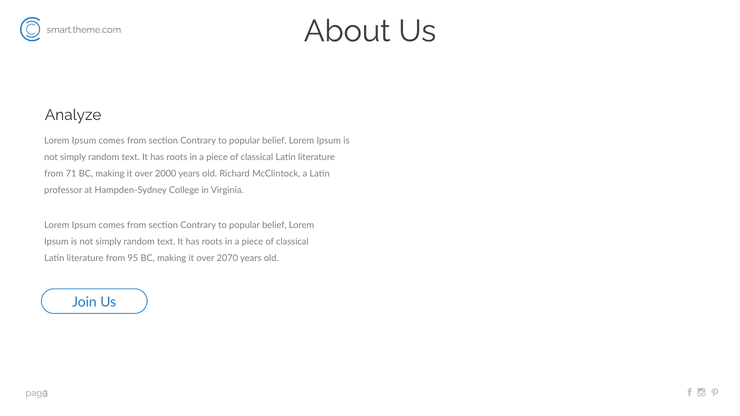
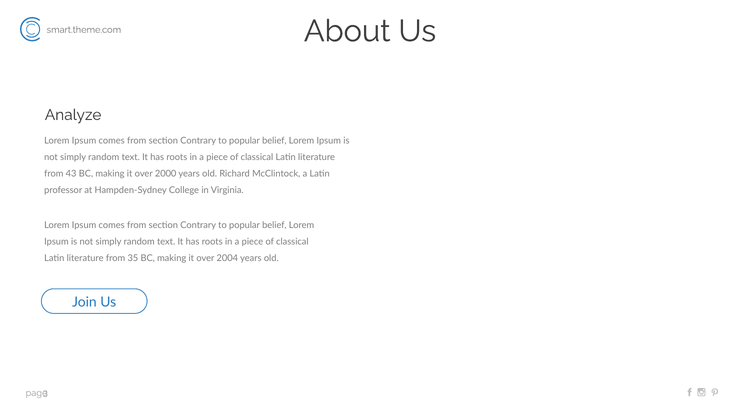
71: 71 -> 43 (71, 174)
95: 95 -> 35 (133, 258)
2070: 2070 -> 2004 (227, 258)
